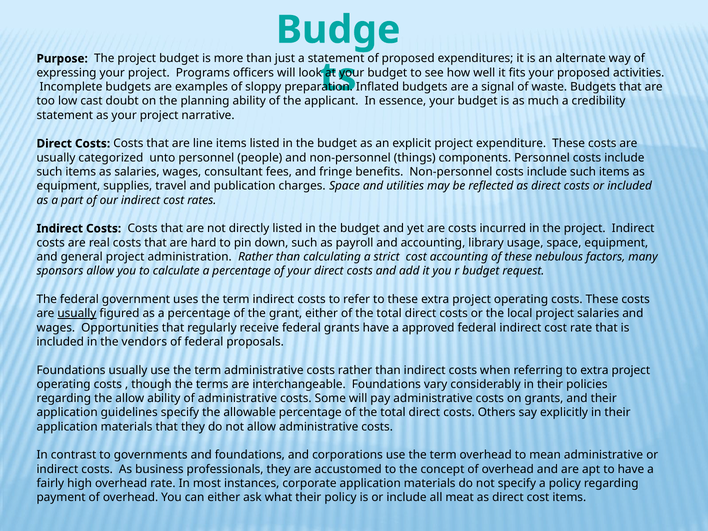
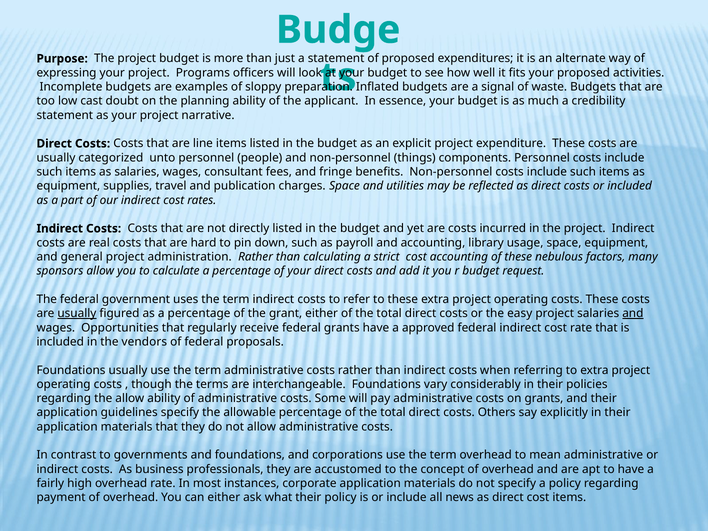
local: local -> easy (520, 313)
and underline: none -> present (633, 313)
meat: meat -> news (460, 498)
